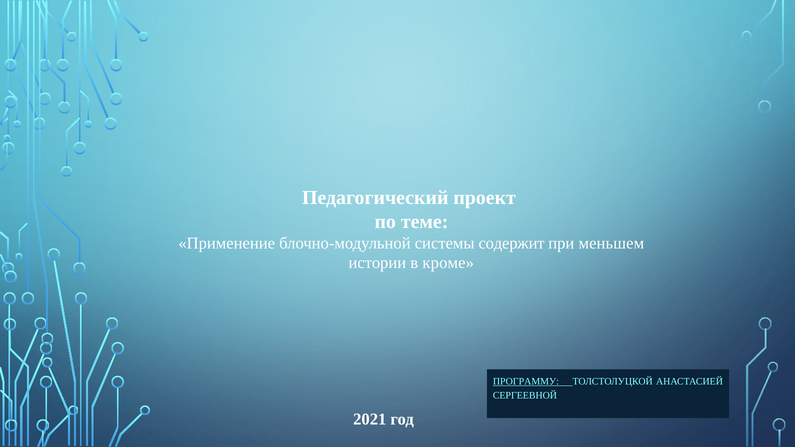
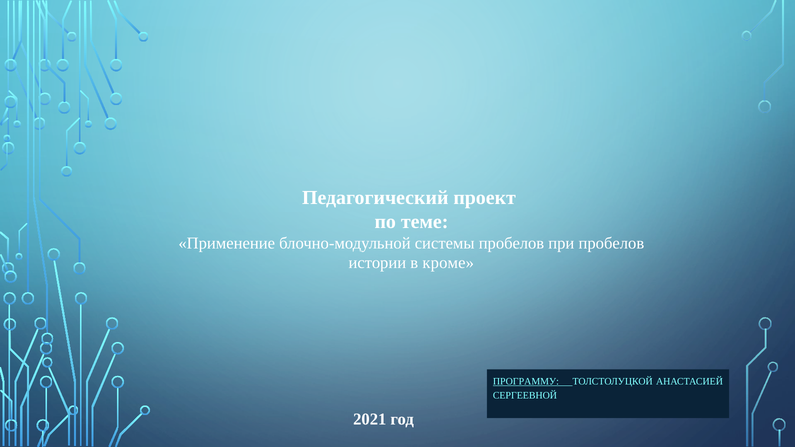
системы содержит: содержит -> пробелов (511, 243)
при меньшем: меньшем -> пробелов (611, 243)
